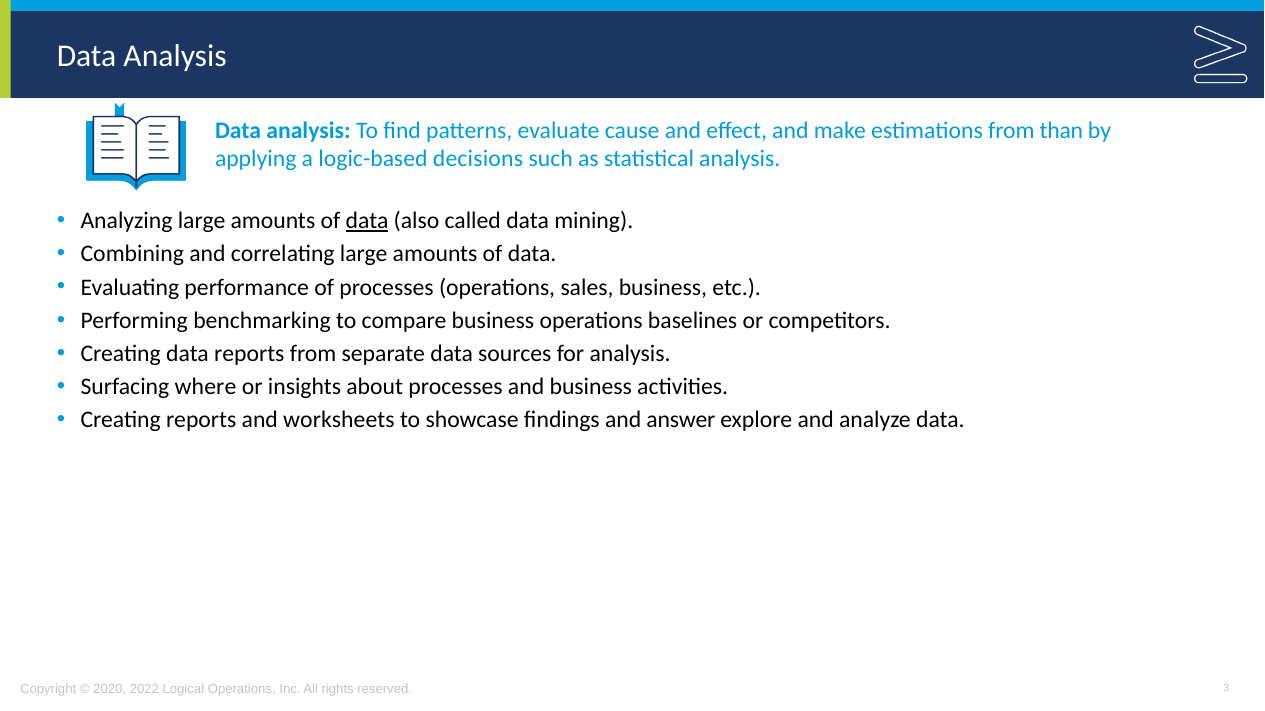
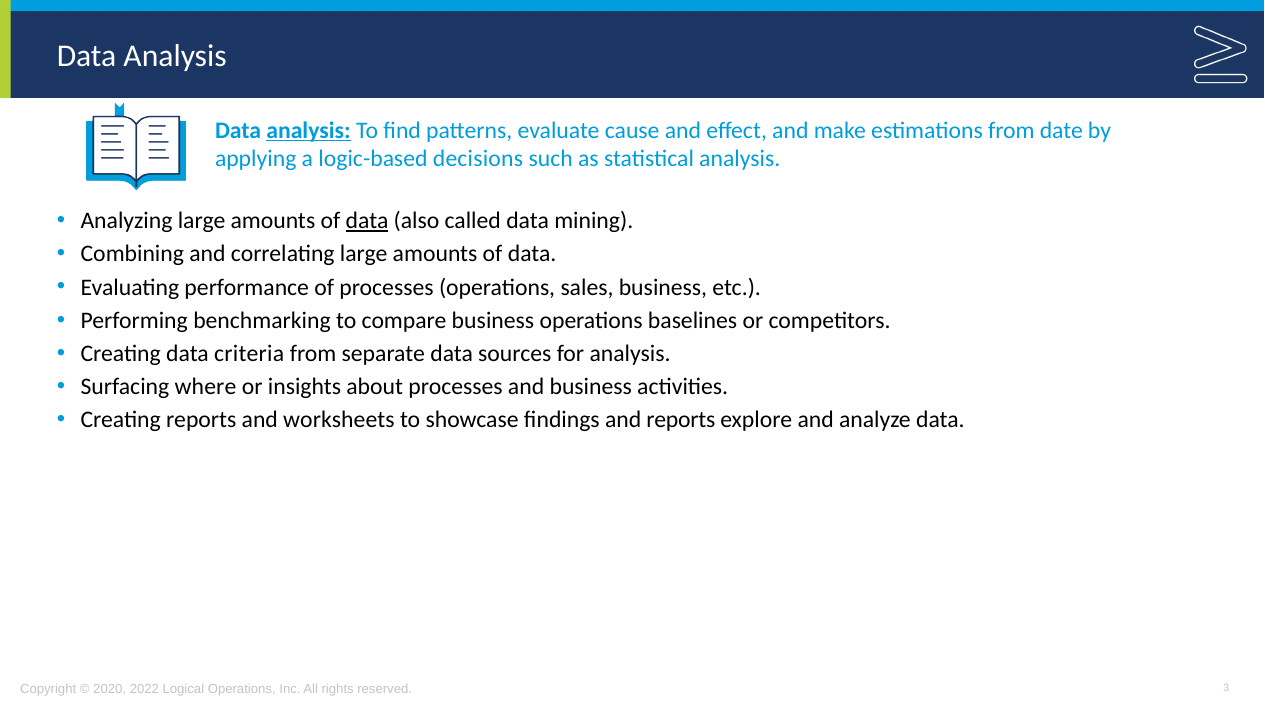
analysis underline: none -> present (309, 131)
than: than -> date (1061, 131)
data reports: reports -> criteria (249, 354)
and answer: answer -> reports (681, 420)
